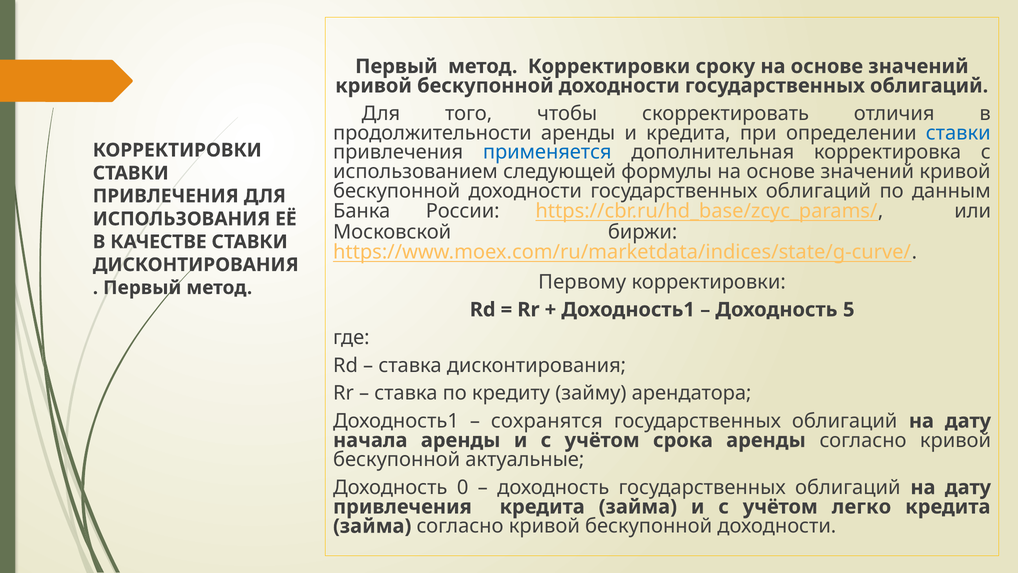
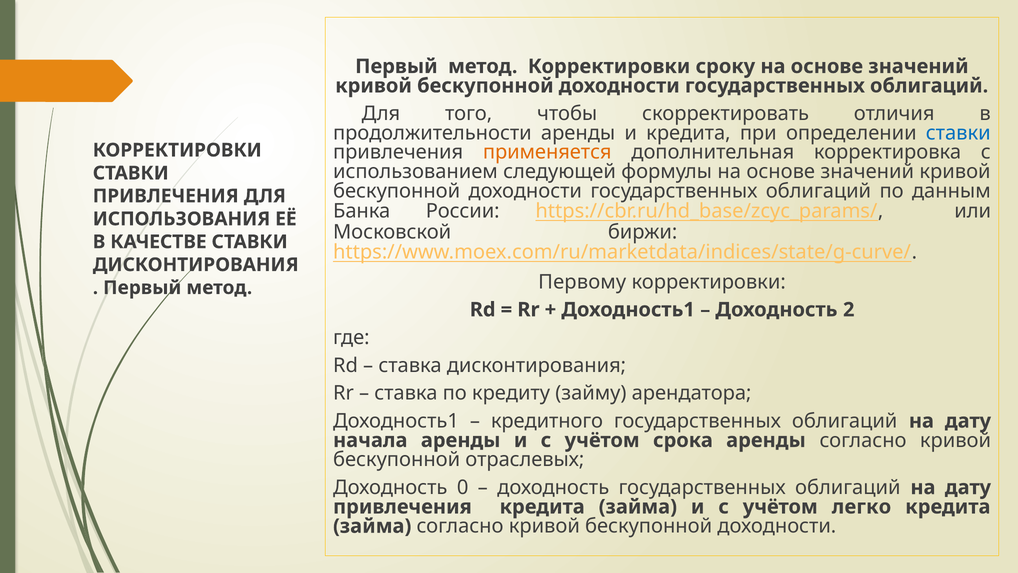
применяется colour: blue -> orange (547, 152)
5: 5 -> 2 (849, 310)
сохранятся: сохранятся -> кредитного (547, 421)
актуальные: актуальные -> отраслевых (525, 459)
